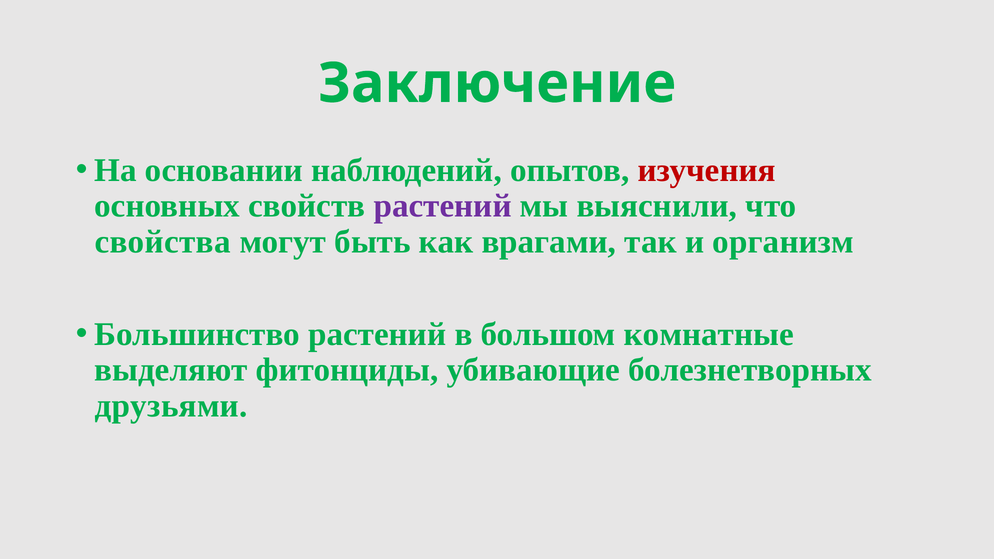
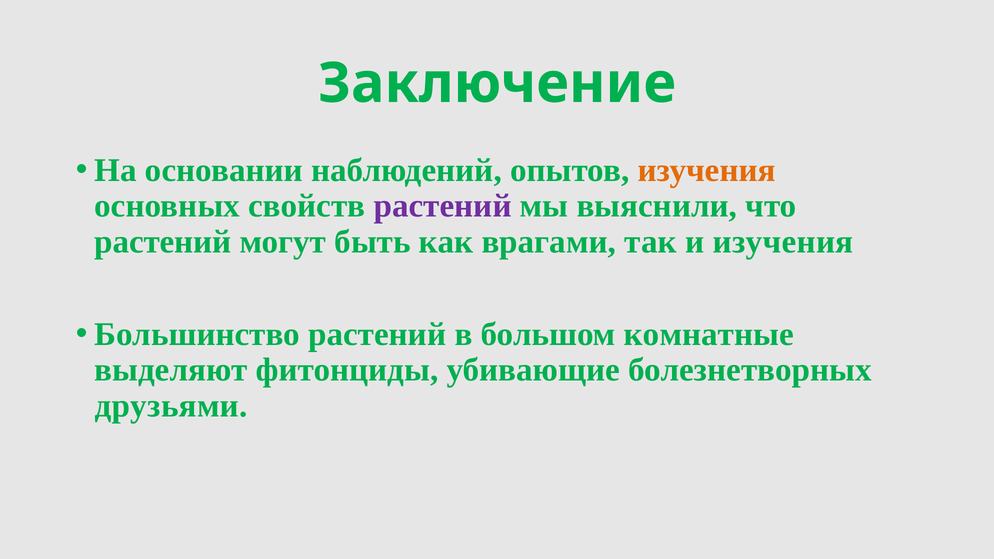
изучения colour: red -> orange (707, 170)
свойства: свойства -> растений (163, 242)
и организм: организм -> изучения (783, 242)
